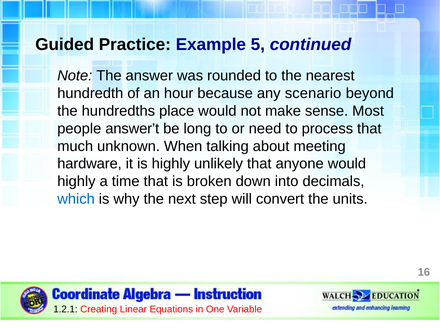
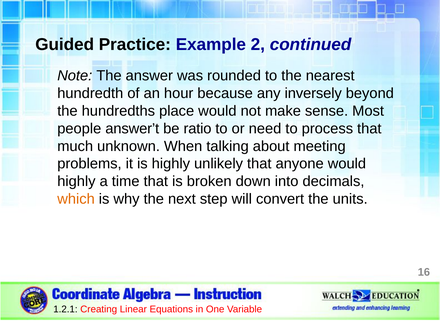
5: 5 -> 2 (258, 45)
scenario: scenario -> inversely (313, 93)
long: long -> ratio (197, 129)
hardware: hardware -> problems (89, 164)
which colour: blue -> orange (76, 199)
